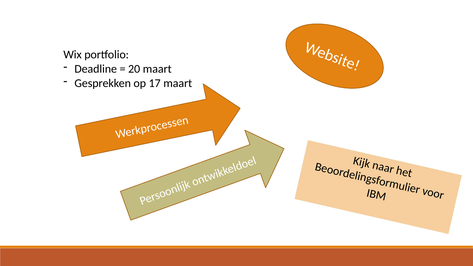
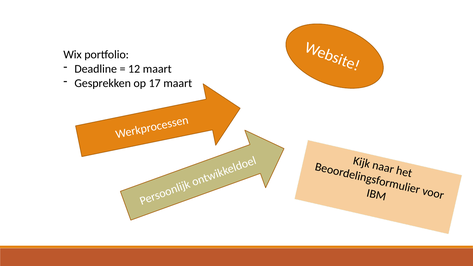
20: 20 -> 12 (134, 69)
